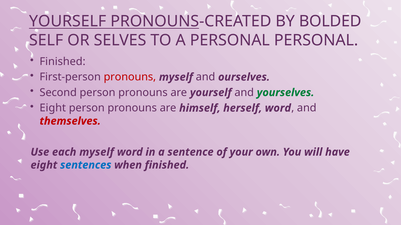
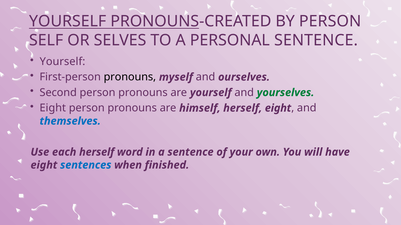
BY BOLDED: BOLDED -> PERSON (330, 21)
PERSONAL PERSONAL: PERSONAL -> SENTENCE (316, 40)
Finished: Finished -> Yourself (63, 62)
pronouns colour: red -> black (130, 77)
herself word: word -> eight (278, 108)
themselves colour: red -> blue (70, 121)
each myself: myself -> herself (97, 152)
